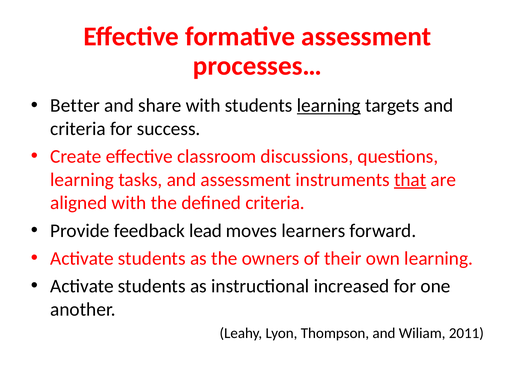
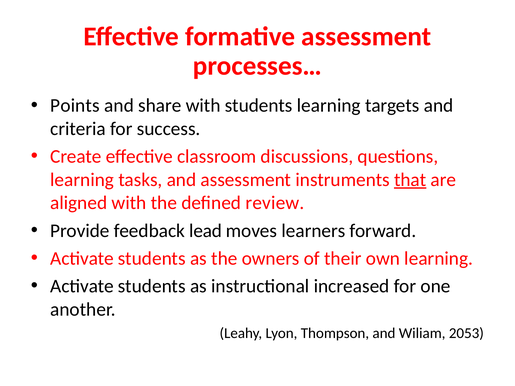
Better: Better -> Points (75, 106)
learning underline: present -> none (329, 106)
defined criteria: criteria -> review (275, 203)
2011: 2011 -> 2053 (466, 333)
